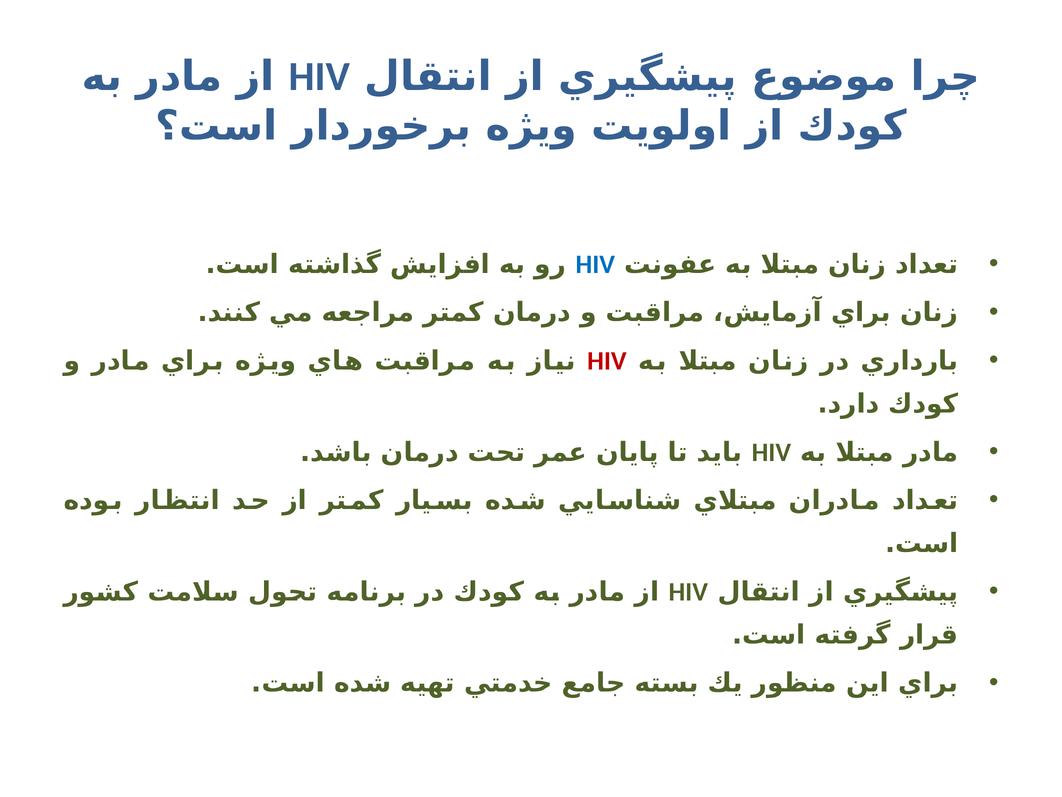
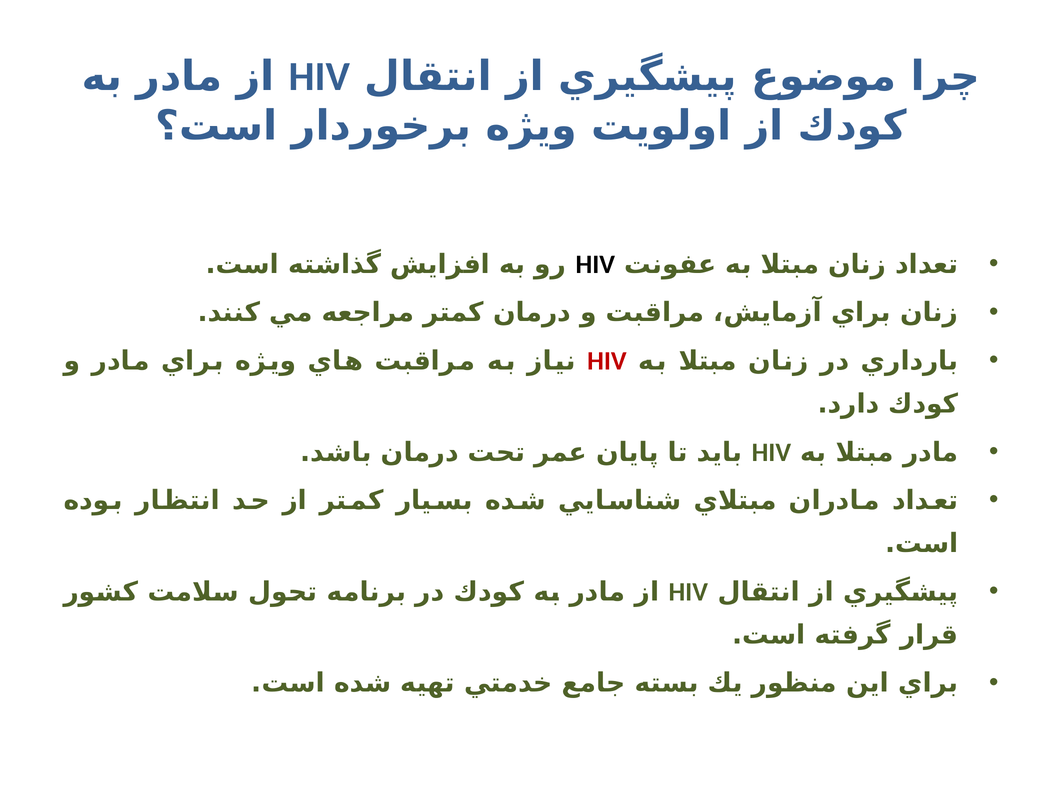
HIV colour: blue -> black (595, 264)
